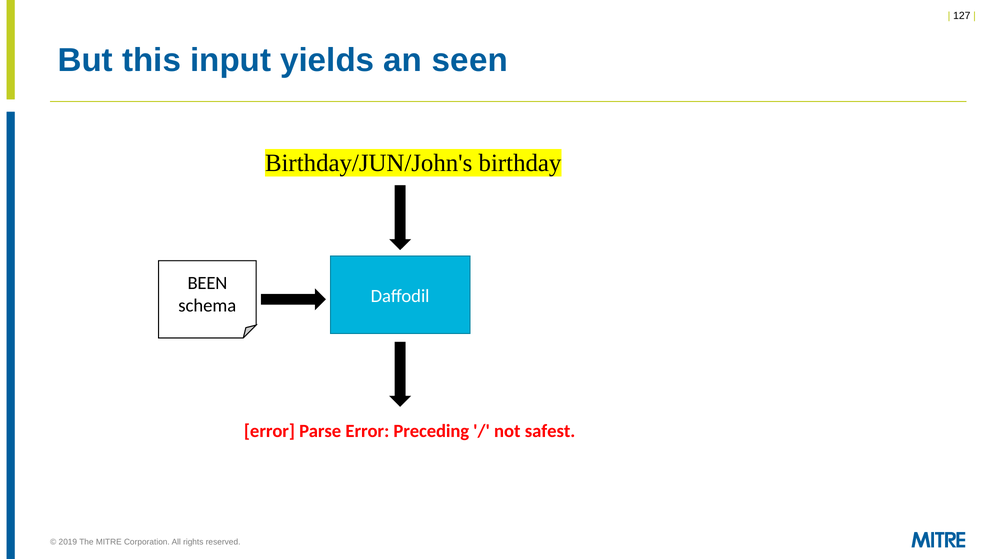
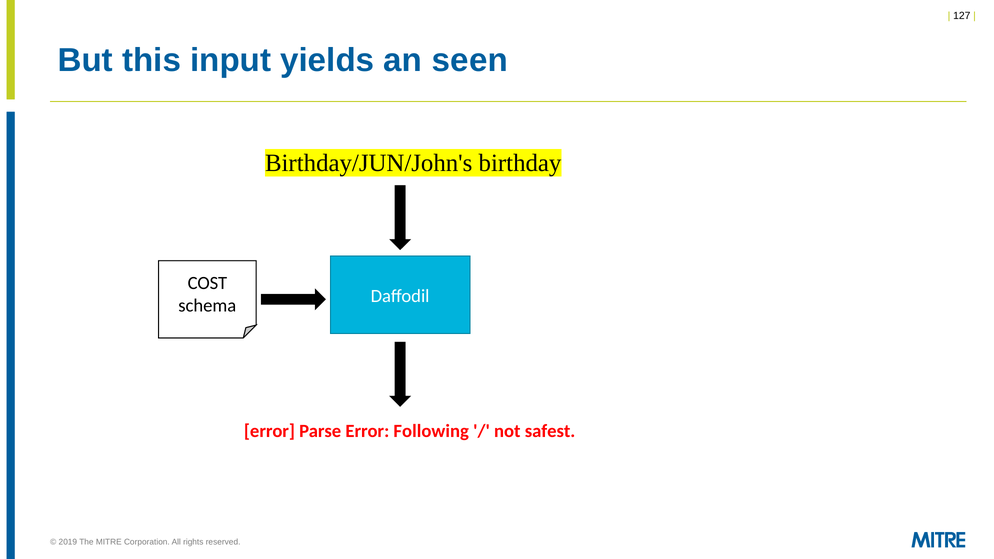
BEEN: BEEN -> COST (207, 283)
Preceding: Preceding -> Following (431, 431)
